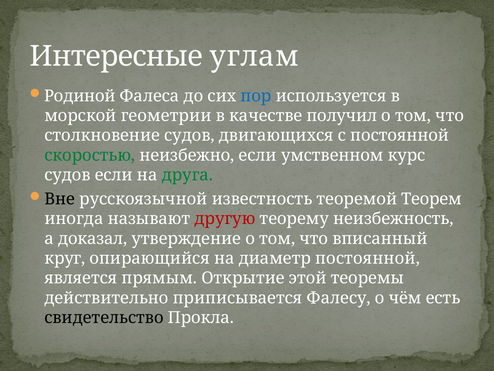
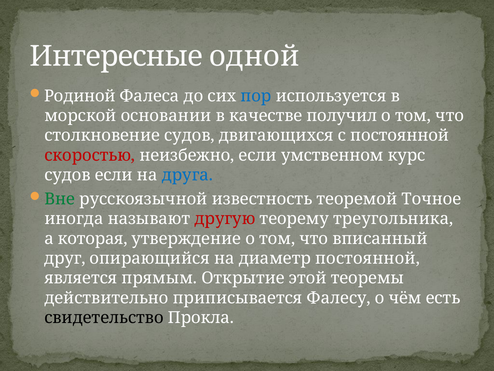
углам: углам -> одной (254, 56)
геометрии: геометрии -> основании (166, 116)
скоростью colour: green -> red (90, 155)
друга colour: green -> blue (187, 175)
Вне colour: black -> green (60, 199)
Теорем: Теорем -> Точное (431, 199)
неизбежность: неизбежность -> треугольника (393, 218)
доказал: доказал -> которая (93, 238)
круг: круг -> друг (65, 258)
